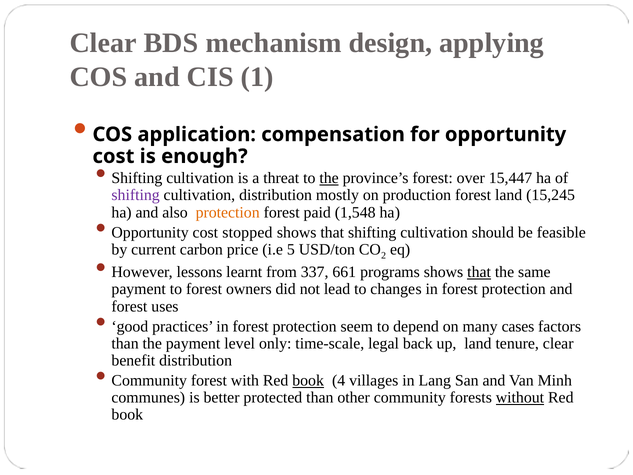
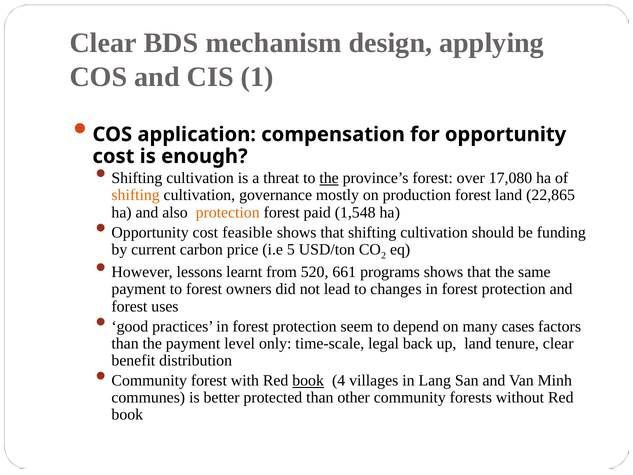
15,447: 15,447 -> 17,080 (510, 178)
shifting colour: purple -> orange (136, 195)
cultivation distribution: distribution -> governance (276, 195)
15,245: 15,245 -> 22,865 (551, 195)
stopped: stopped -> feasible (247, 232)
feasible: feasible -> funding (561, 232)
337: 337 -> 520 (315, 272)
that underline: present -> none (479, 272)
without underline: present -> none (520, 397)
